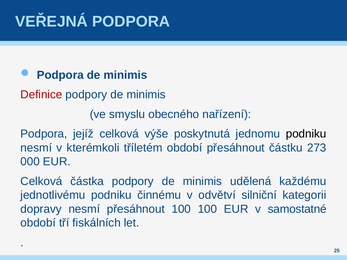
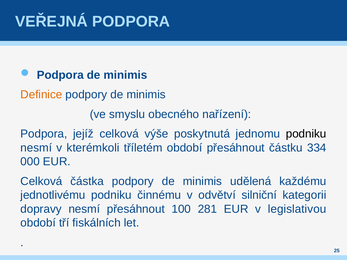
Definice colour: red -> orange (41, 95)
273: 273 -> 334 (317, 148)
100 100: 100 -> 281 (207, 209)
samostatné: samostatné -> legislativou (297, 209)
